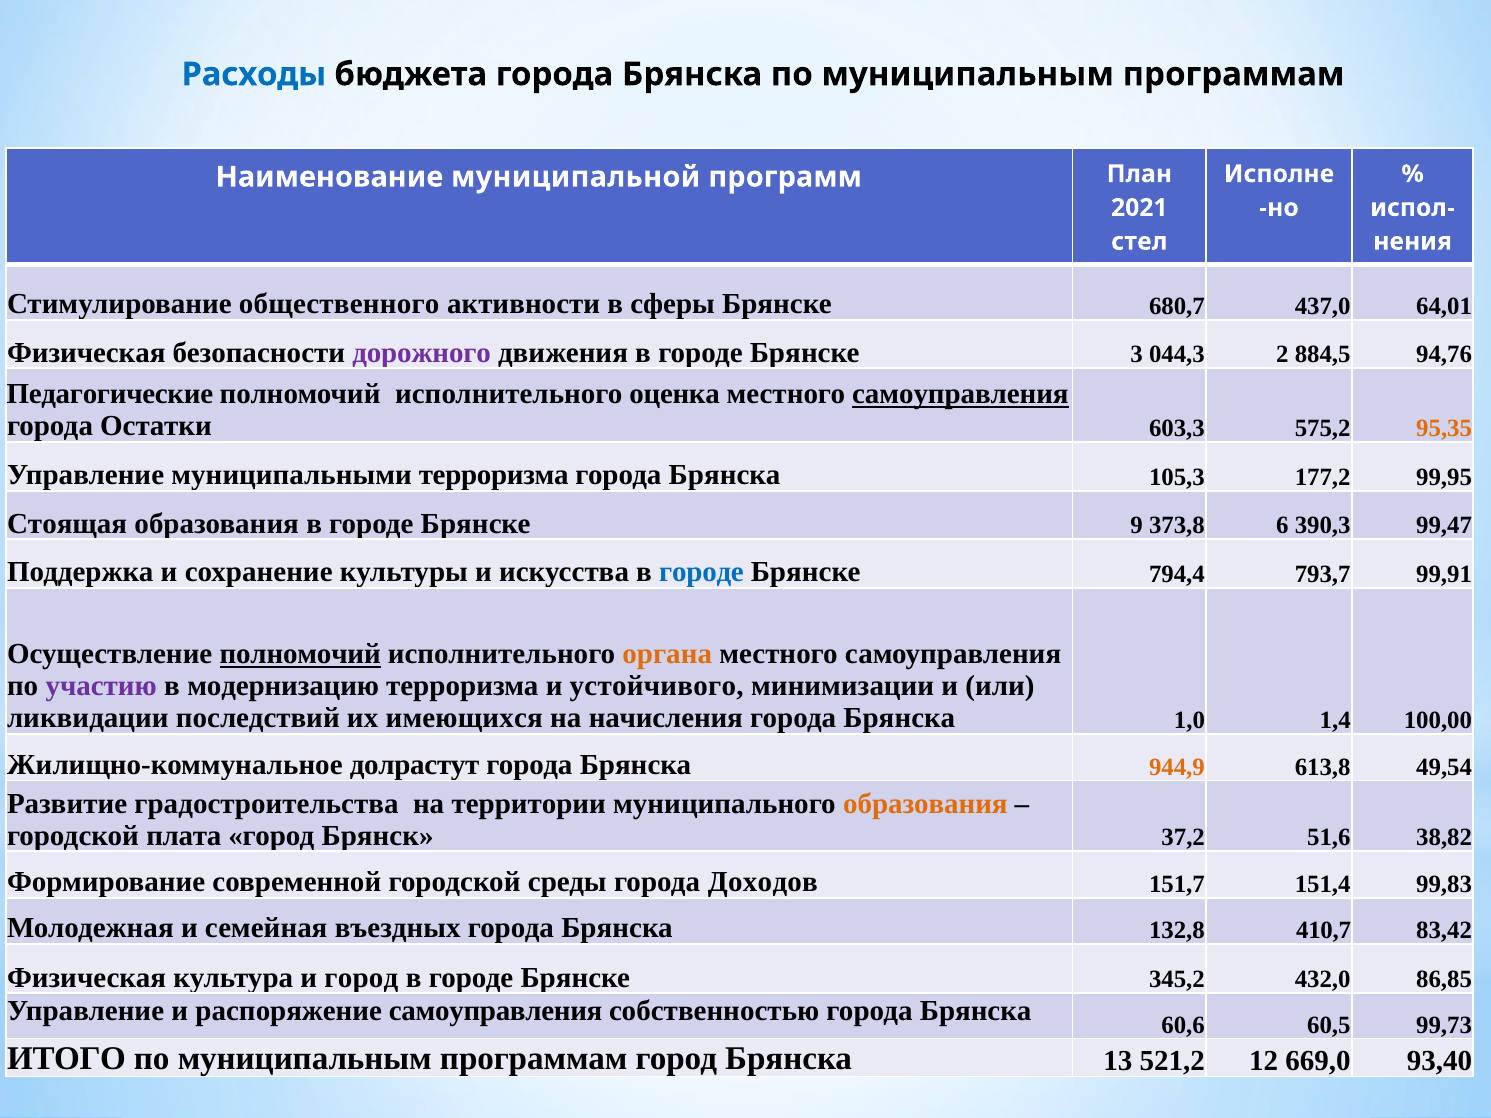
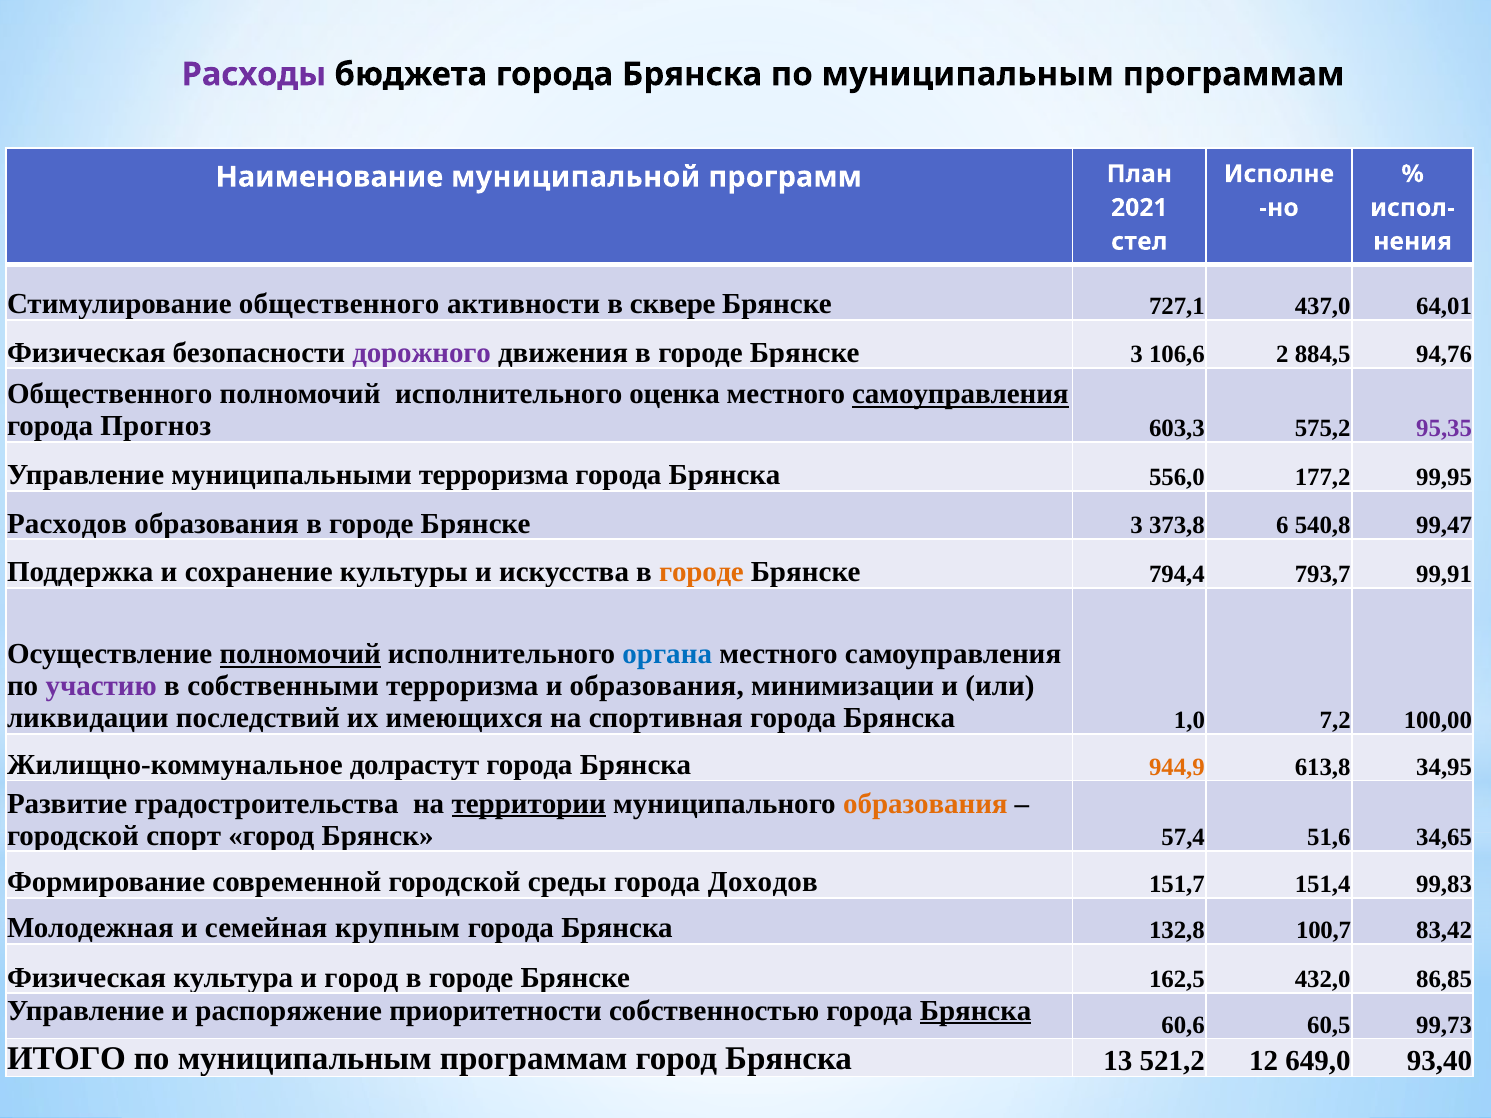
Расходы colour: blue -> purple (254, 74)
сферы: сферы -> сквере (673, 304)
680,7: 680,7 -> 727,1 (1177, 306)
044,3: 044,3 -> 106,6 (1177, 355)
Педагогические: Педагогические -> Общественного (110, 394)
Остатки: Остатки -> Прогноз (156, 426)
95,35 colour: orange -> purple (1444, 429)
105,3: 105,3 -> 556,0 (1177, 477)
Стоящая: Стоящая -> Расходов (67, 524)
9: 9 -> 3 (1137, 526)
390,3: 390,3 -> 540,8 (1323, 526)
городе colour: blue -> orange (702, 572)
органа colour: orange -> blue (667, 654)
модернизацию: модернизацию -> собственными (283, 686)
и устойчивого: устойчивого -> образования (657, 686)
начисления: начисления -> спортивная (666, 718)
1,4: 1,4 -> 7,2 (1335, 721)
49,54: 49,54 -> 34,95 (1444, 767)
территории underline: none -> present (529, 804)
плата: плата -> спорт (184, 836)
37,2: 37,2 -> 57,4 (1183, 838)
38,82: 38,82 -> 34,65 (1444, 838)
въездных: въездных -> крупным (398, 929)
410,7: 410,7 -> 100,7 (1324, 931)
345,2: 345,2 -> 162,5 (1177, 980)
распоряжение самоуправления: самоуправления -> приоритетности (496, 1011)
Брянска underline: none -> present (976, 1011)
669,0: 669,0 -> 649,0 (1318, 1061)
